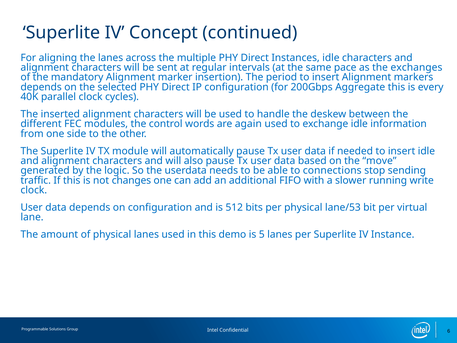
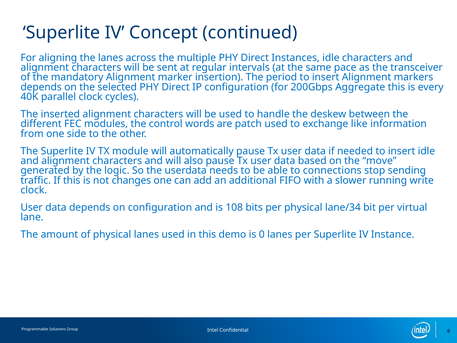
exchanges: exchanges -> transceiver (417, 68)
again: again -> patch (248, 124)
exchange idle: idle -> like (359, 124)
512: 512 -> 108 (234, 207)
lane/53: lane/53 -> lane/34 (343, 207)
5: 5 -> 0 (262, 234)
